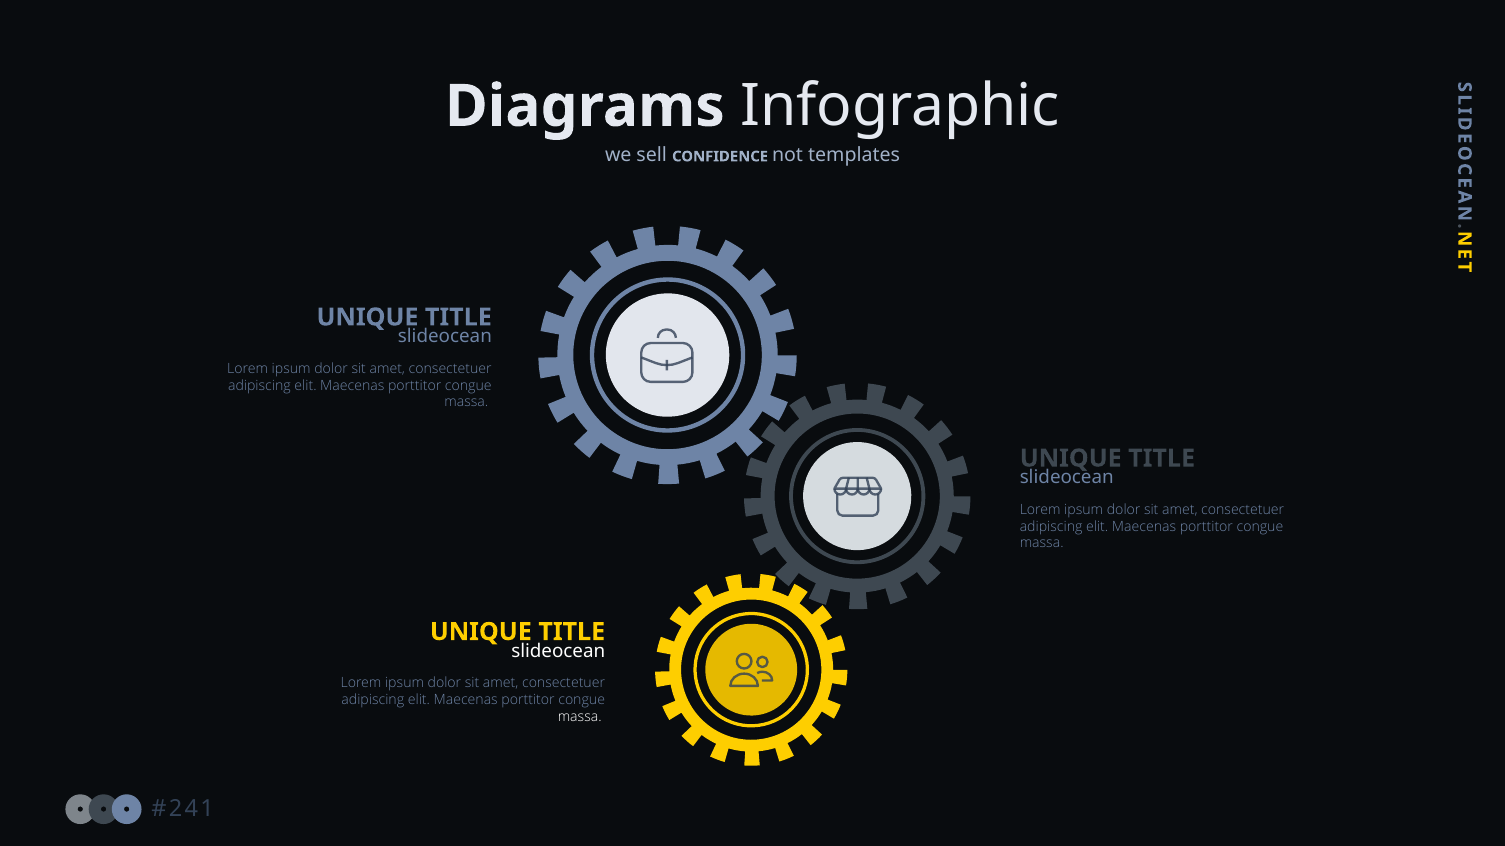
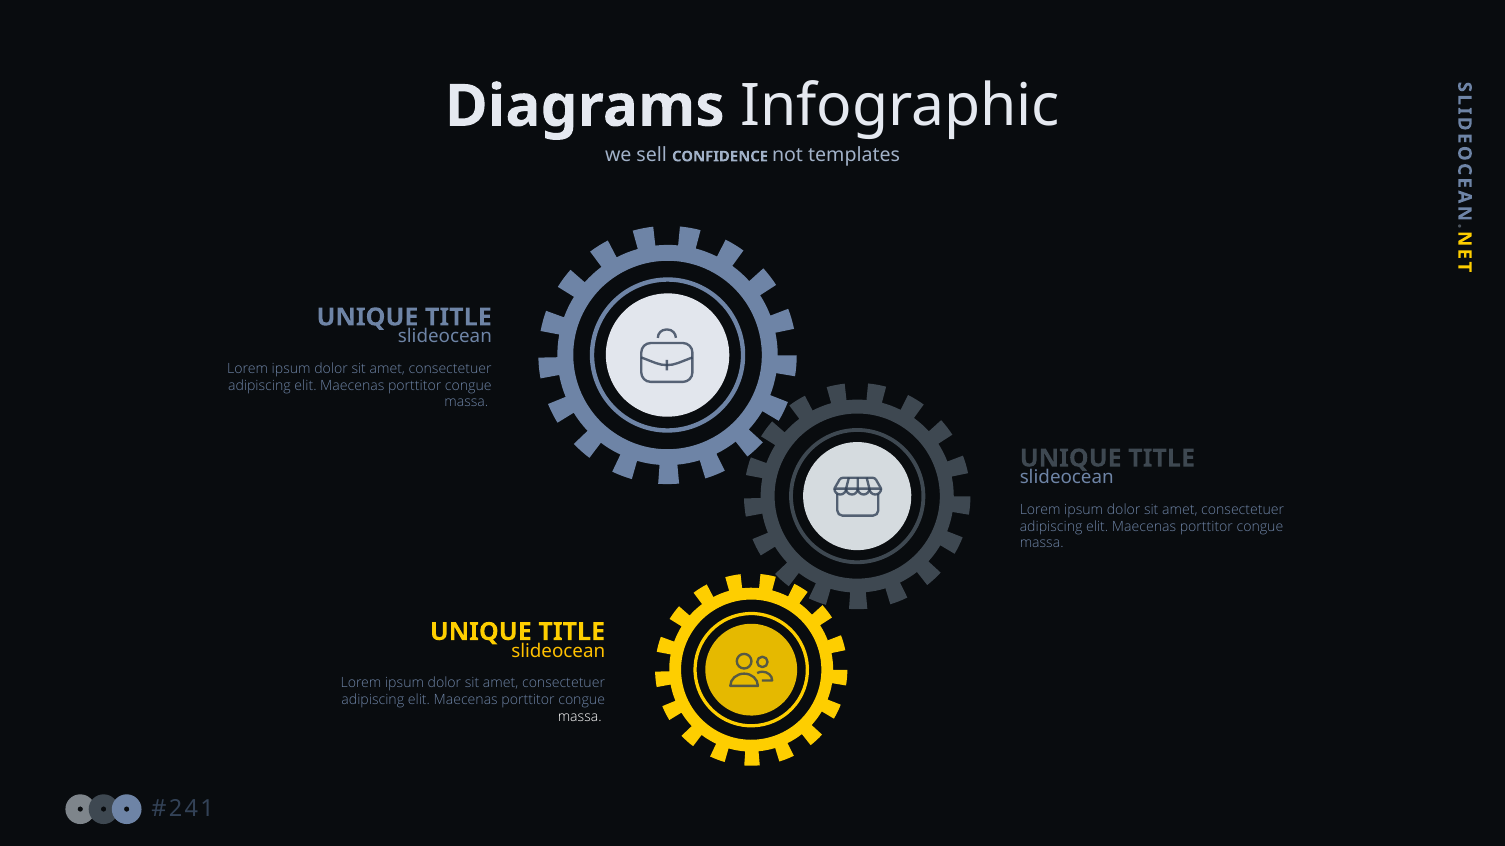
slideocean colour: white -> yellow (558, 652)
